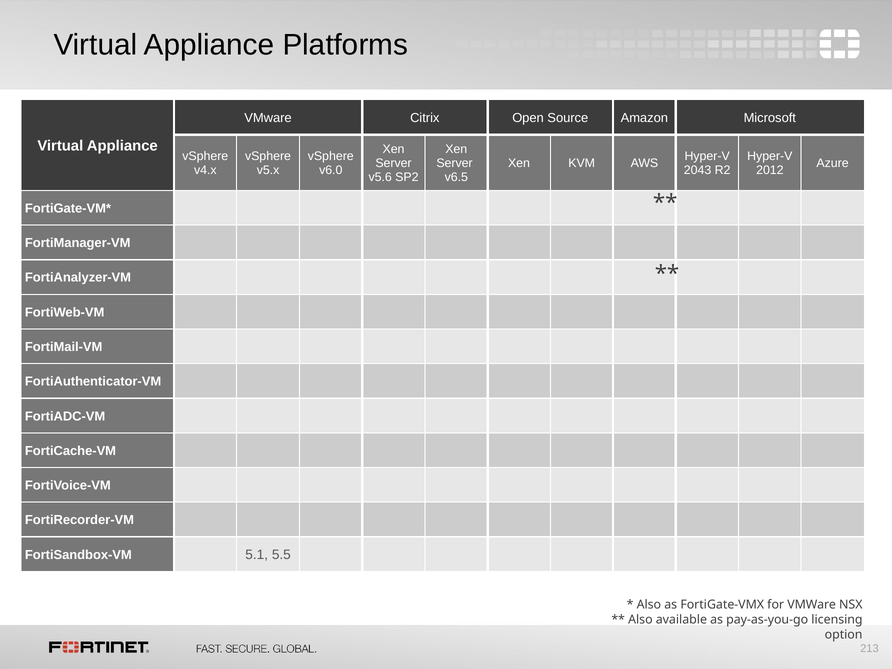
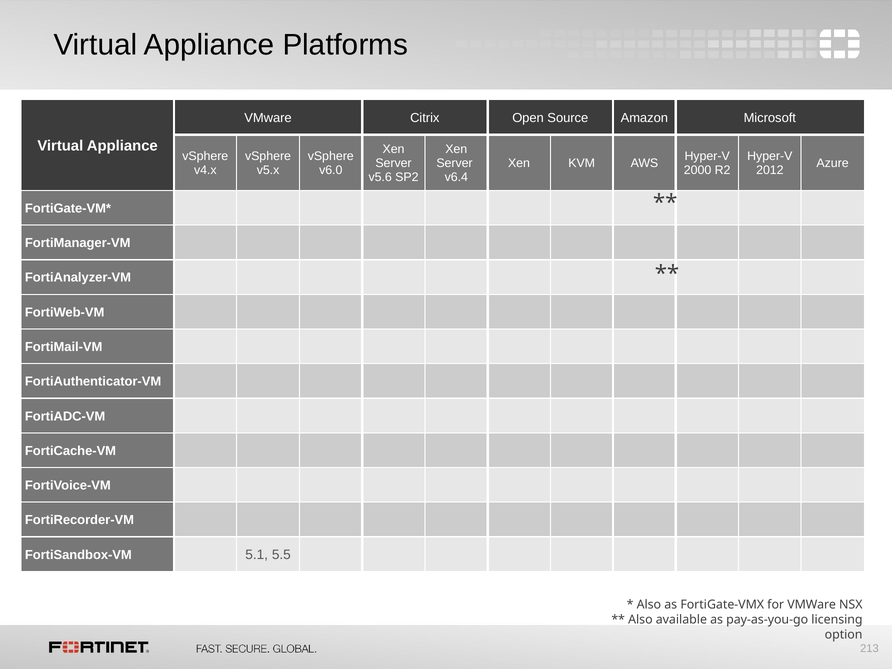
2043: 2043 -> 2000 (698, 170)
v6.5: v6.5 -> v6.4 (456, 177)
